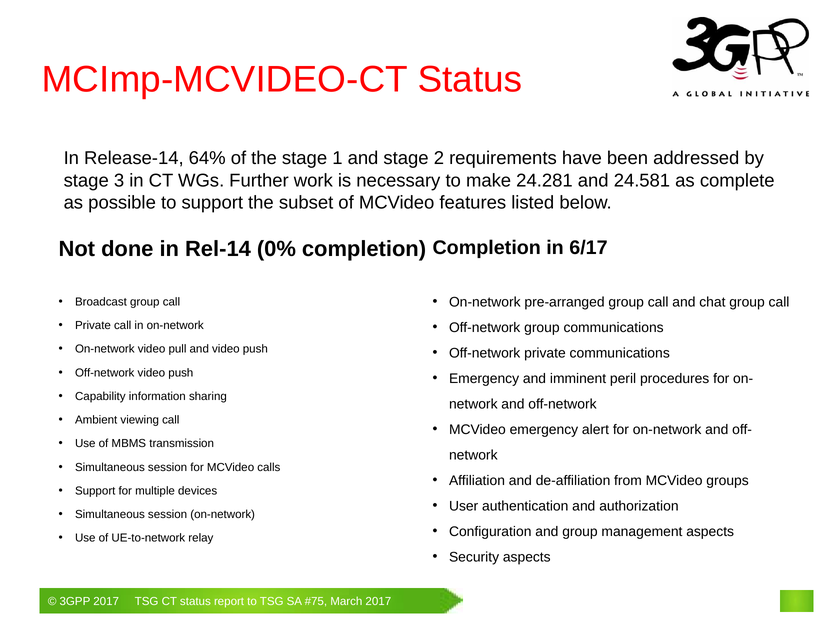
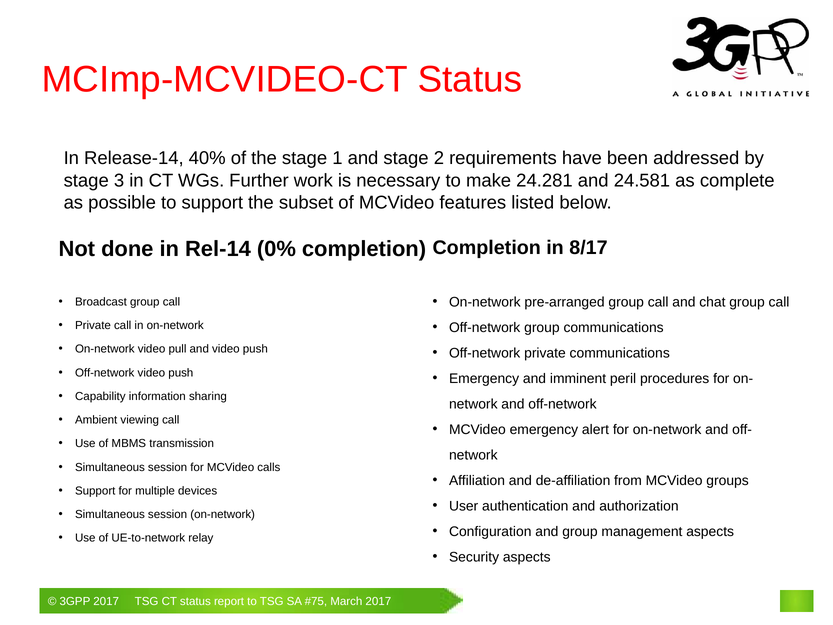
64%: 64% -> 40% (207, 158)
6/17: 6/17 -> 8/17 (588, 247)
